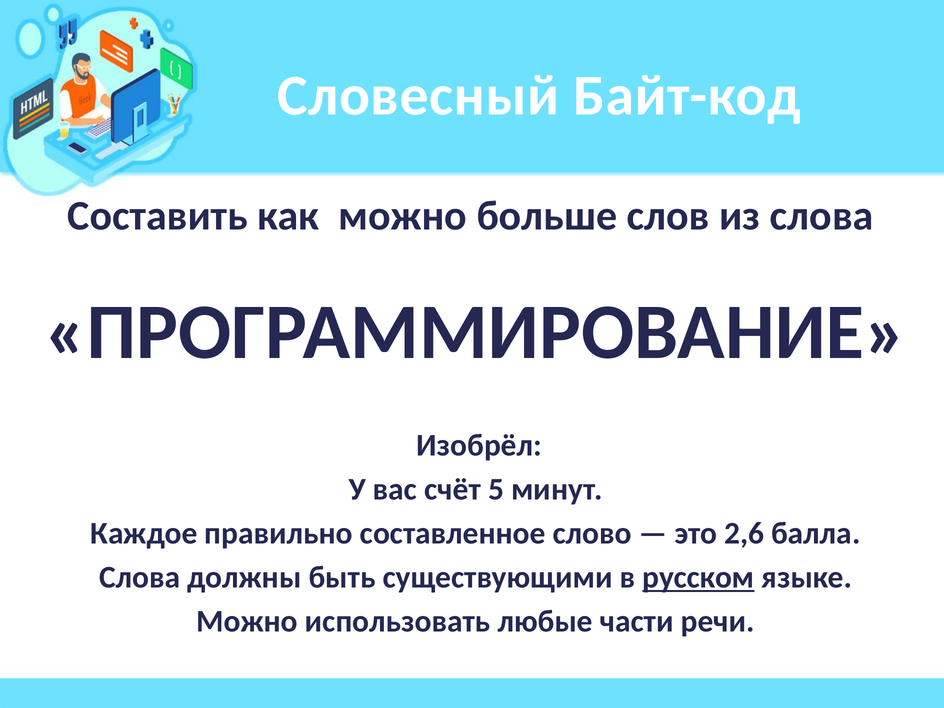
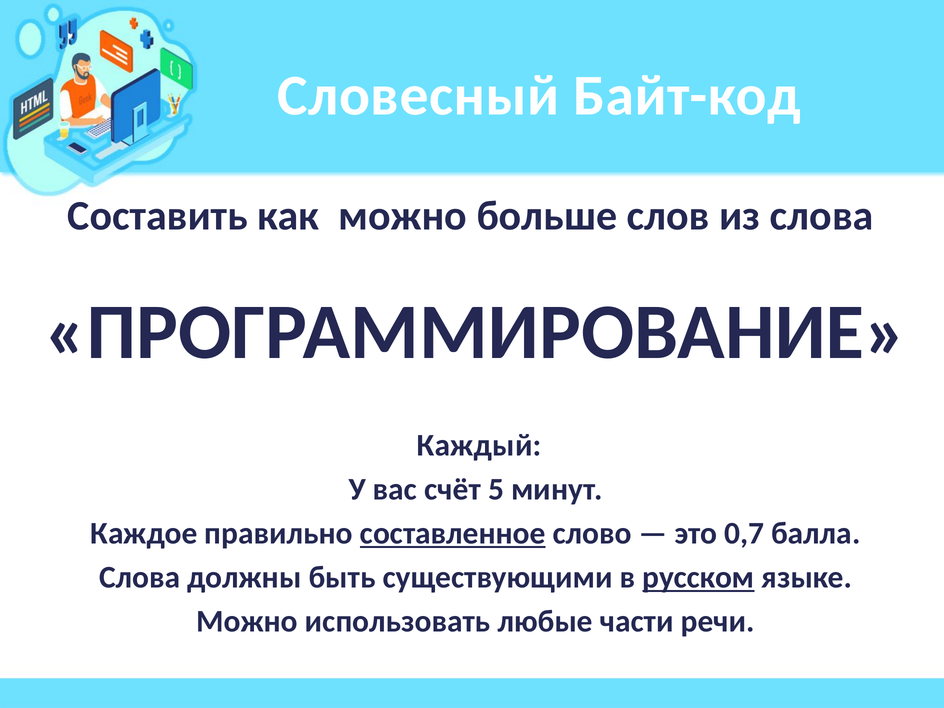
Изобрёл: Изобрёл -> Каждый (479, 445)
составленное underline: none -> present (453, 533)
2,6: 2,6 -> 0,7 (744, 533)
